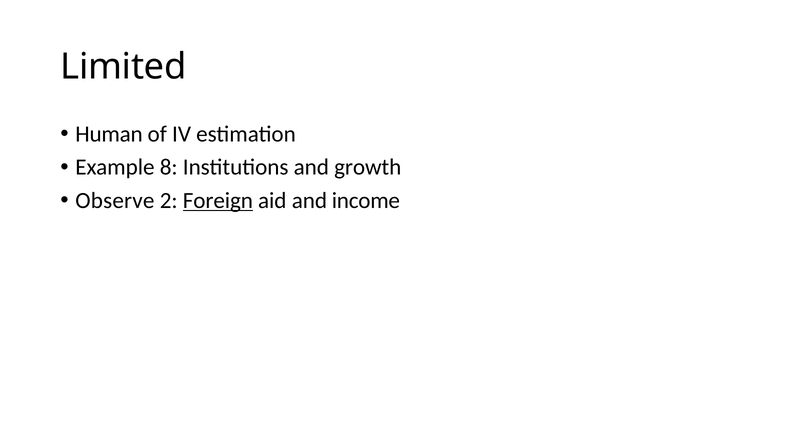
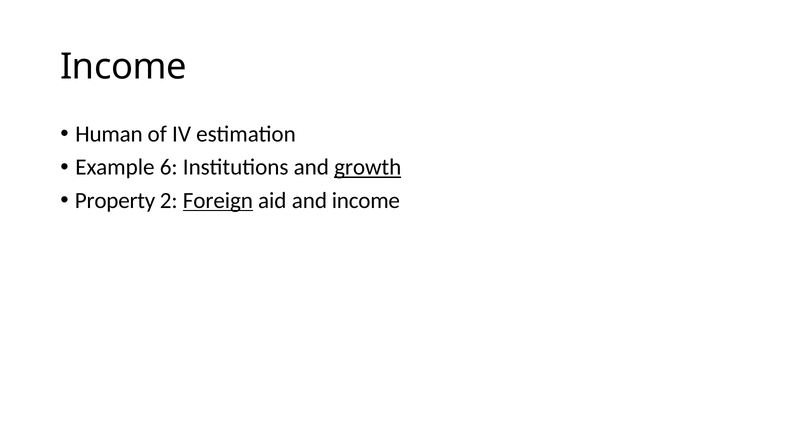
Limited: Limited -> Income (123, 67)
8: 8 -> 6 (169, 167)
growth underline: none -> present (368, 167)
Observe: Observe -> Property (115, 201)
